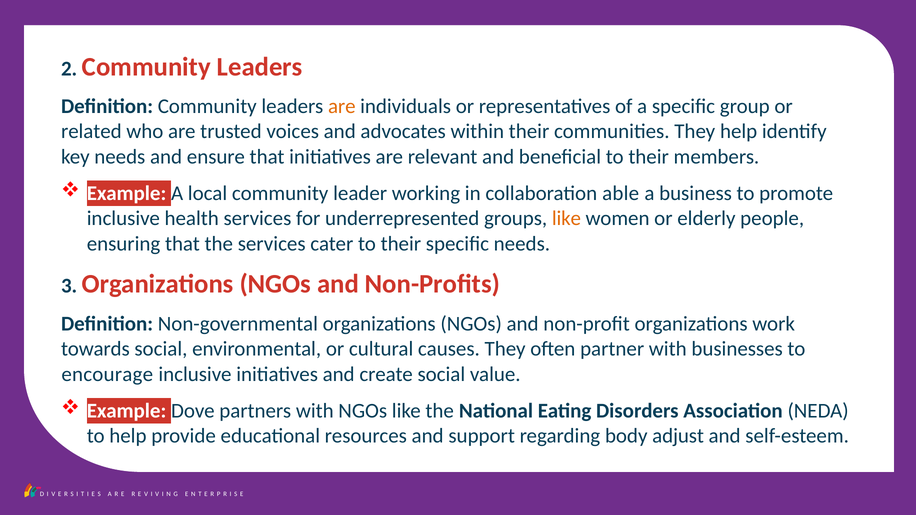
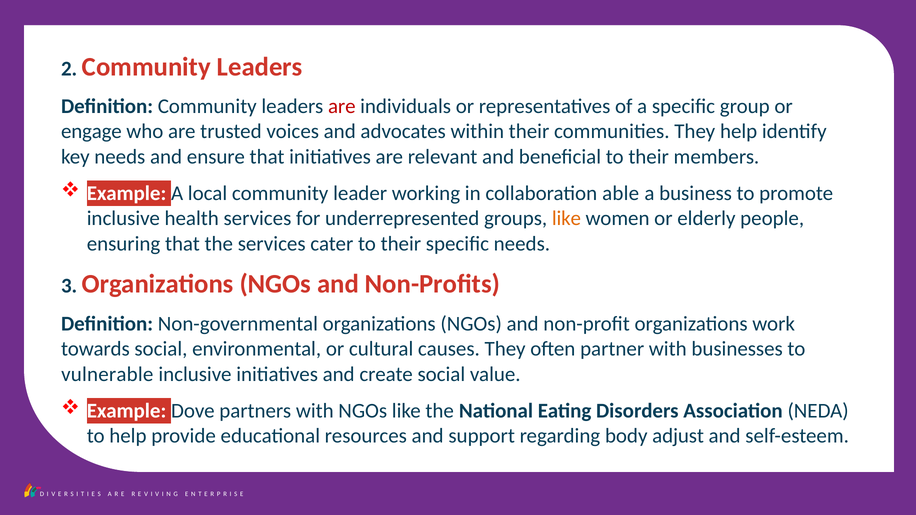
are colour: orange -> red (342, 106)
related: related -> engage (91, 132)
encourage: encourage -> vulnerable (107, 374)
